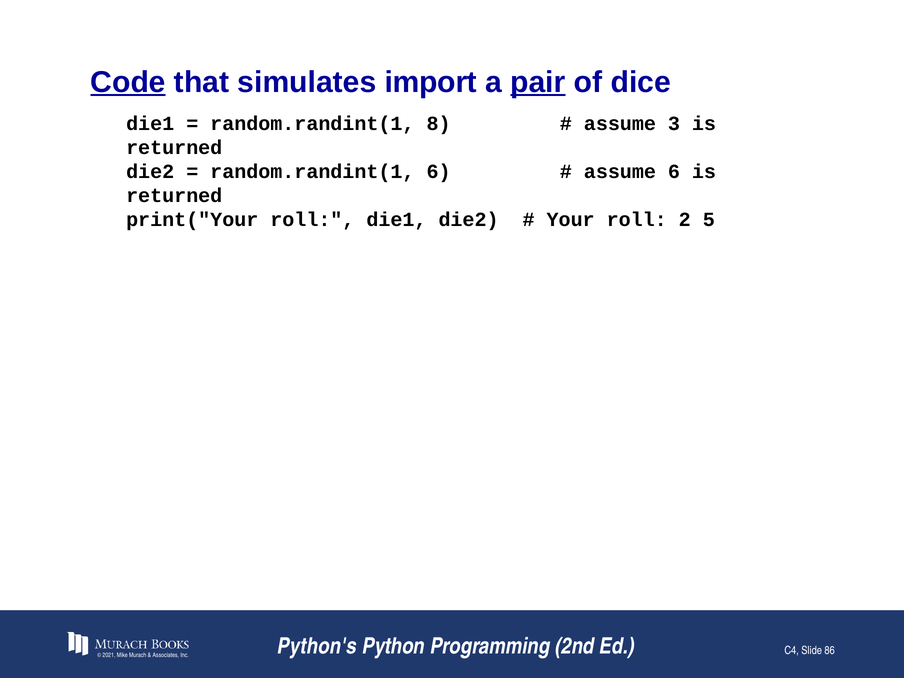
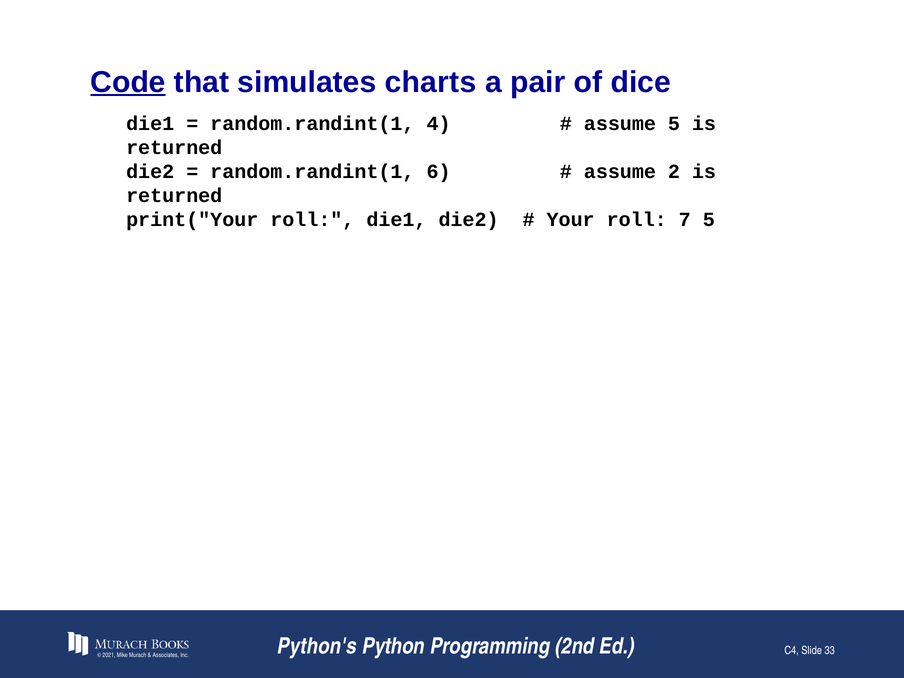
import: import -> charts (431, 82)
pair underline: present -> none (538, 82)
8: 8 -> 4 (439, 123)
assume 3: 3 -> 5 (674, 123)
assume 6: 6 -> 2 (674, 172)
2: 2 -> 7 (685, 220)
86: 86 -> 33 (830, 650)
